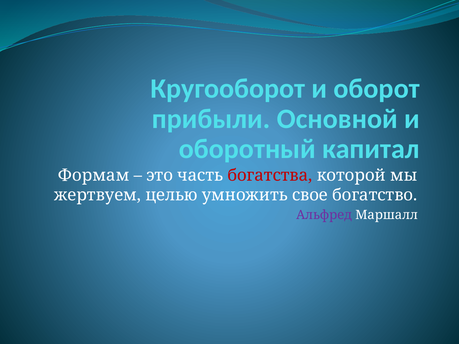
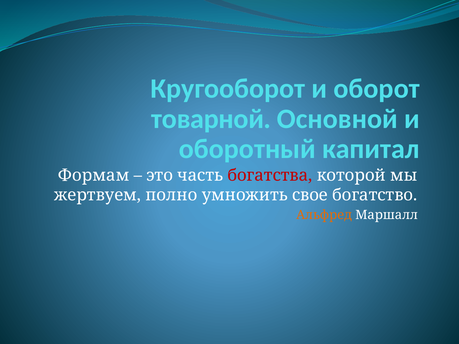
прибыли: прибыли -> товарной (211, 119)
целью: целью -> полно (171, 195)
Альфред colour: purple -> orange (324, 215)
